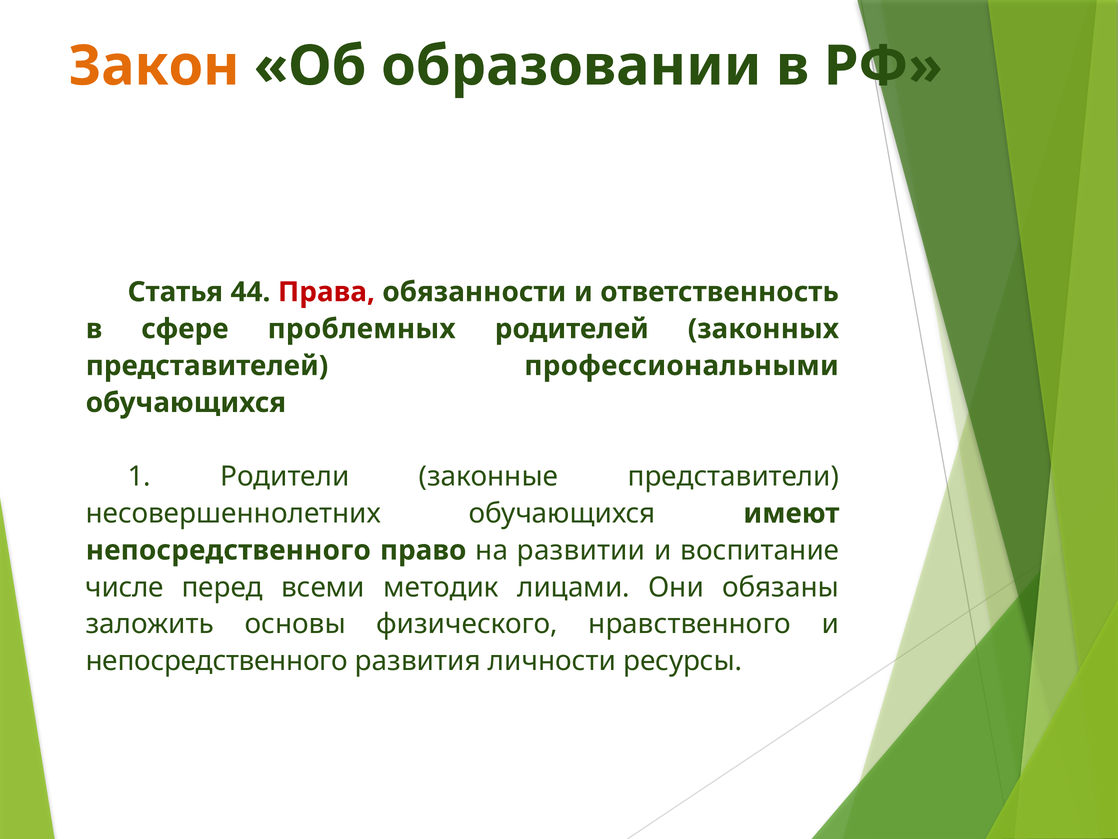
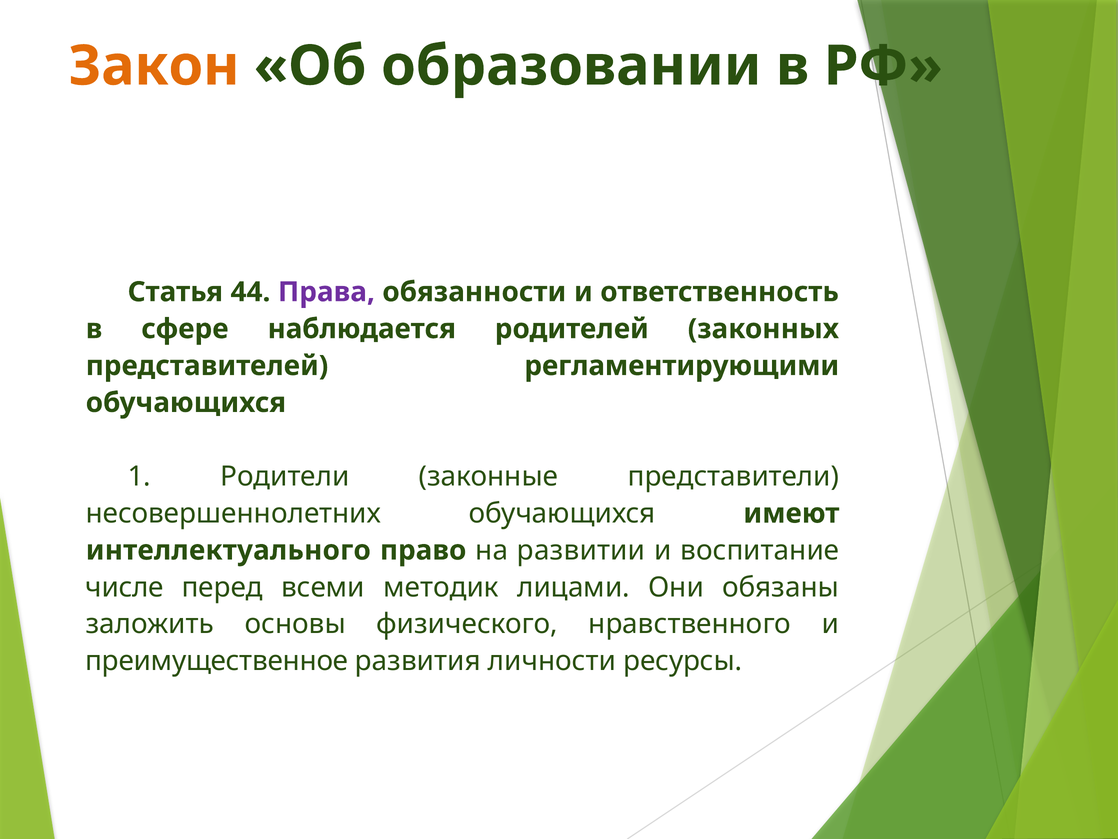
Права colour: red -> purple (326, 292)
проблемных: проблемных -> наблюдается (362, 329)
профессиональными: профессиональными -> регламентирующими (682, 366)
непосредственного: непосредственного -> интеллектуального (228, 550)
непосредственного: непосредственного -> преимущественное (217, 661)
